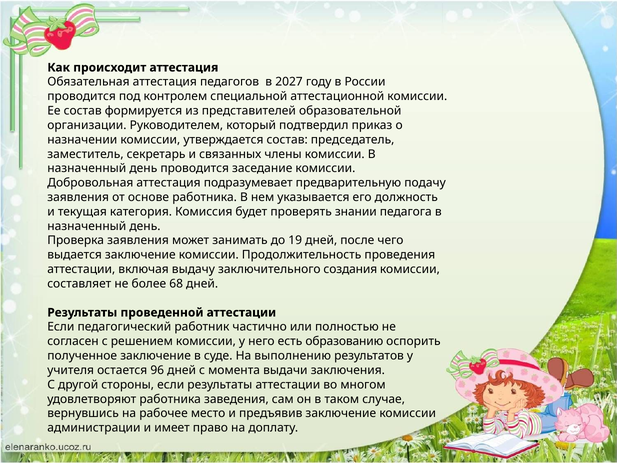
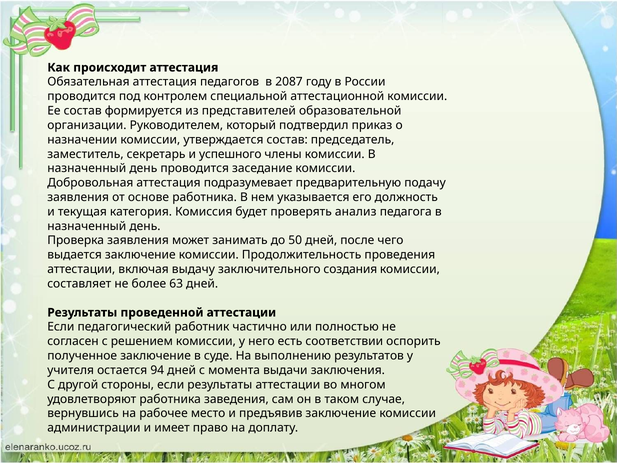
2027: 2027 -> 2087 (289, 82)
связанных: связанных -> успешного (230, 154)
знании: знании -> анализ (356, 212)
19: 19 -> 50 (295, 240)
68: 68 -> 63 (176, 284)
образованию: образованию -> соответствии (344, 341)
96: 96 -> 94 (157, 370)
